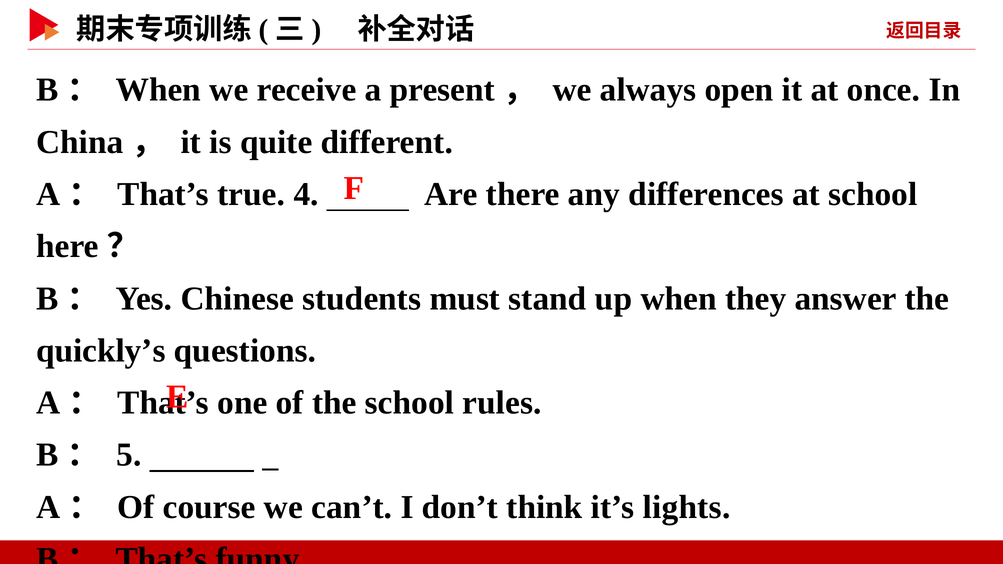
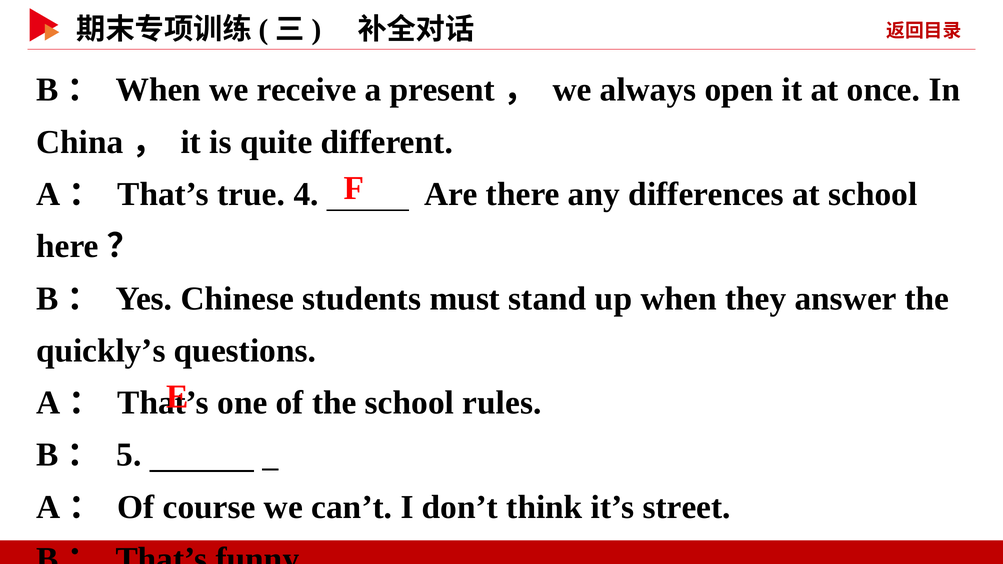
lights: lights -> street (687, 507)
